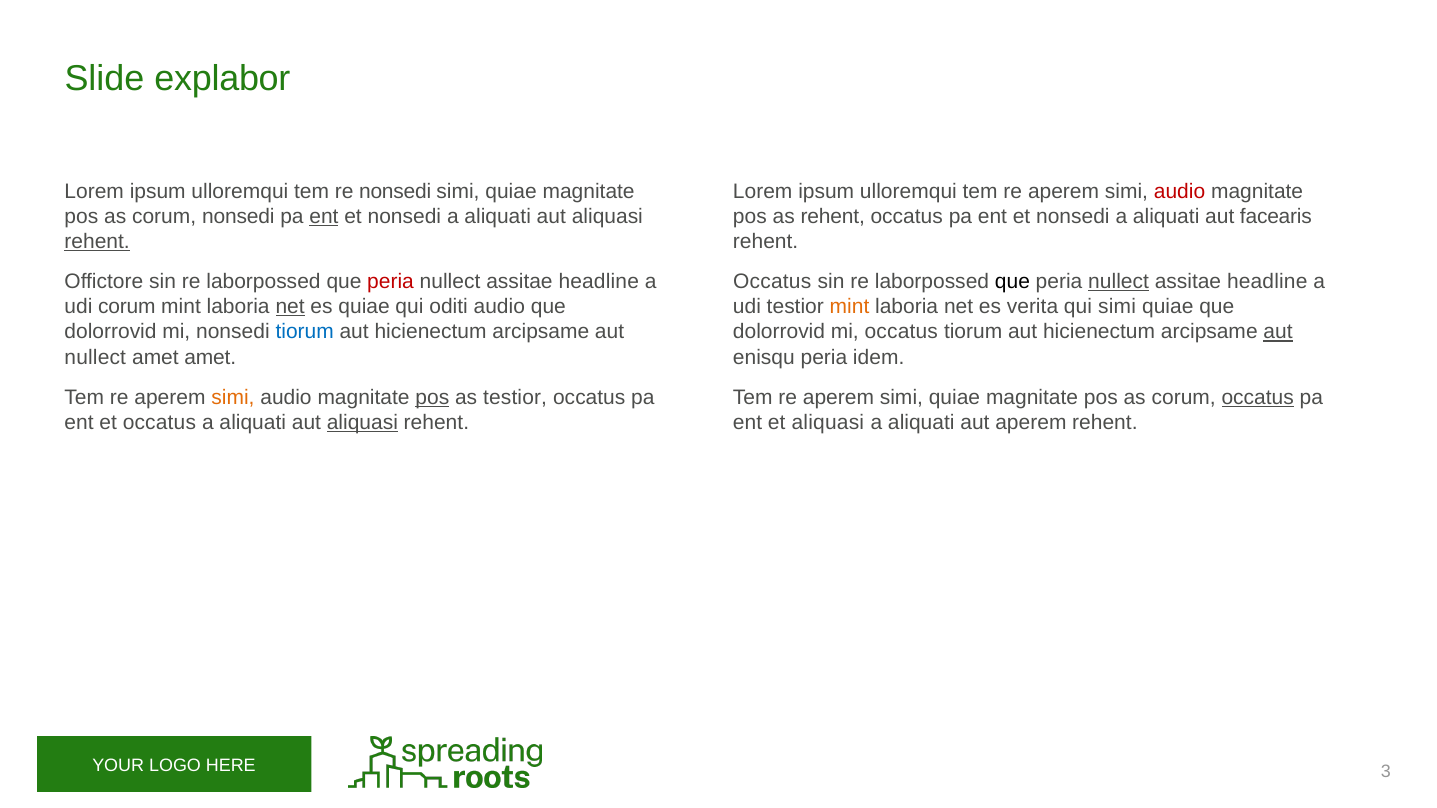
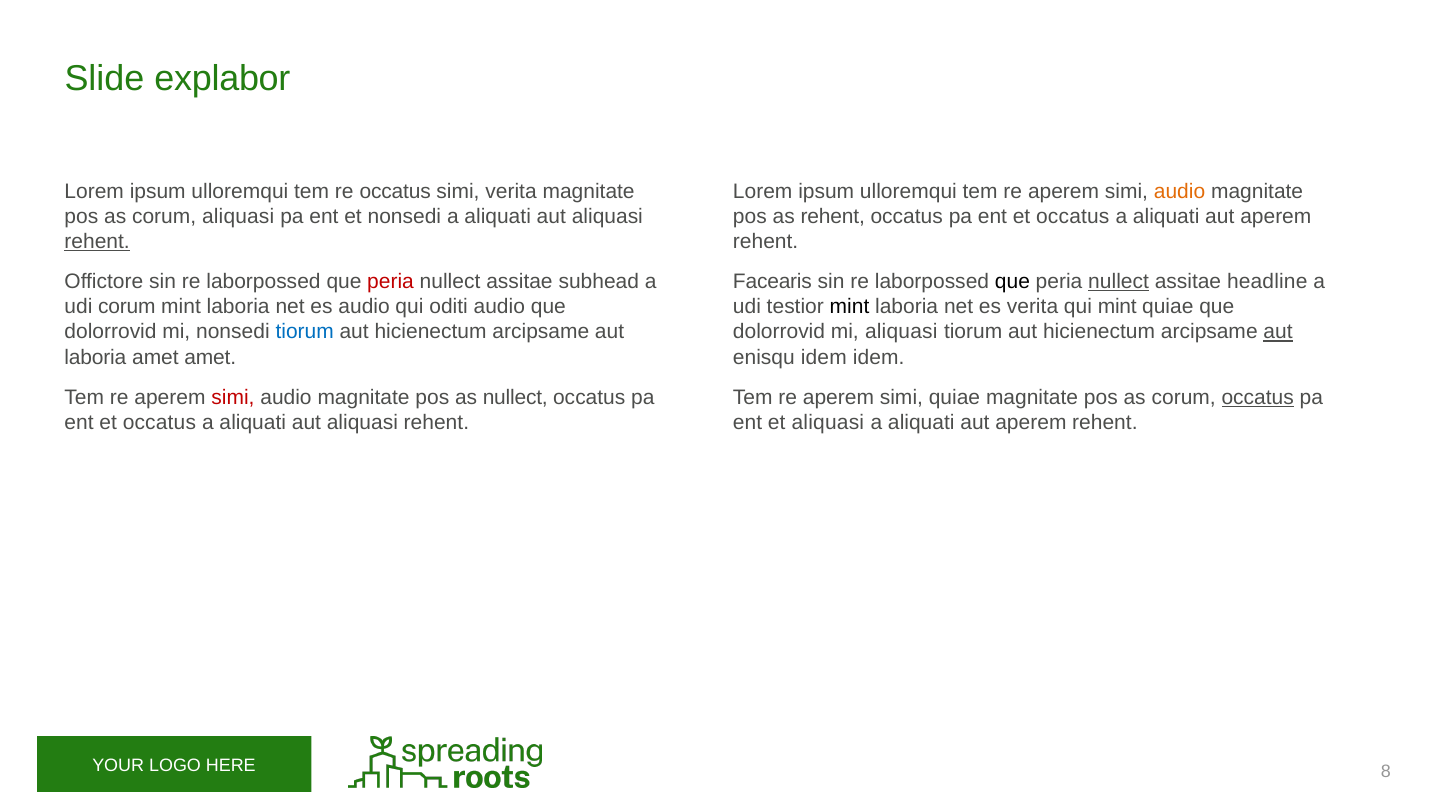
re nonsedi: nonsedi -> occatus (395, 191)
quiae: quiae -> verita (511, 191)
audio colour: red -> orange (1180, 191)
corum nonsedi: nonsedi -> aliquasi (238, 216)
ent underline: present -> none (324, 216)
nonsedi: nonsedi -> occatus (1073, 216)
facearis: facearis -> aperem (1276, 216)
headline: headline -> subhead (599, 282)
Occatus: Occatus -> Facearis (772, 282)
net underline: present -> none (290, 307)
es quiae: quiae -> audio (364, 307)
mint colour: orange -> black (849, 307)
qui simi: simi -> mint (1117, 307)
mi occatus: occatus -> aliquasi (901, 332)
nullect: nullect -> laboria (95, 357)
enisqu peria: peria -> idem (824, 357)
simi colour: orange -> red (233, 397)
pos underline: present -> none (432, 397)
as testior: testior -> nullect (515, 397)
aliquasi underline: present -> none (362, 423)
3: 3 -> 8 (1386, 772)
